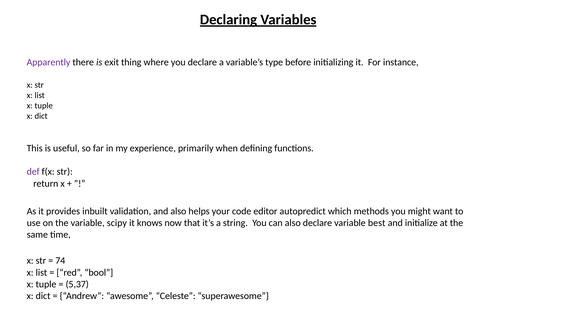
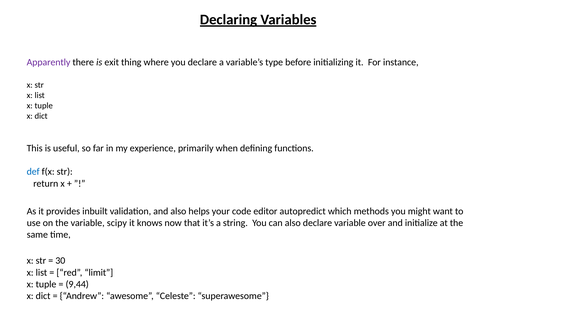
def colour: purple -> blue (33, 172)
best: best -> over (377, 223)
74: 74 -> 30 (60, 261)
bool: bool -> limit (99, 272)
5,37: 5,37 -> 9,44 (77, 284)
